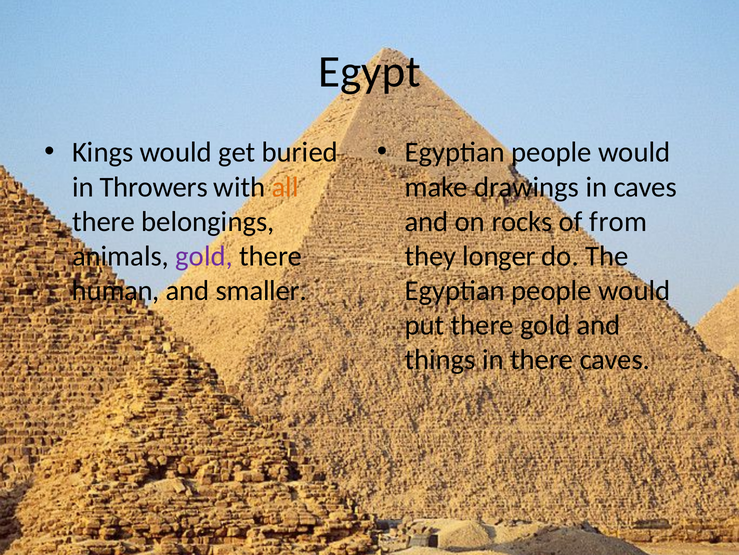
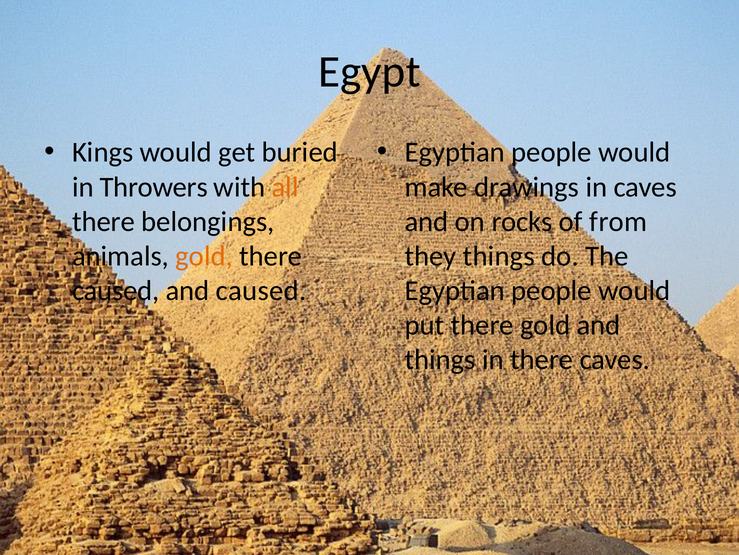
gold colour: purple -> orange (204, 256)
they longer: longer -> things (499, 256)
human: human -> caused (116, 290)
and smaller: smaller -> caused (261, 290)
